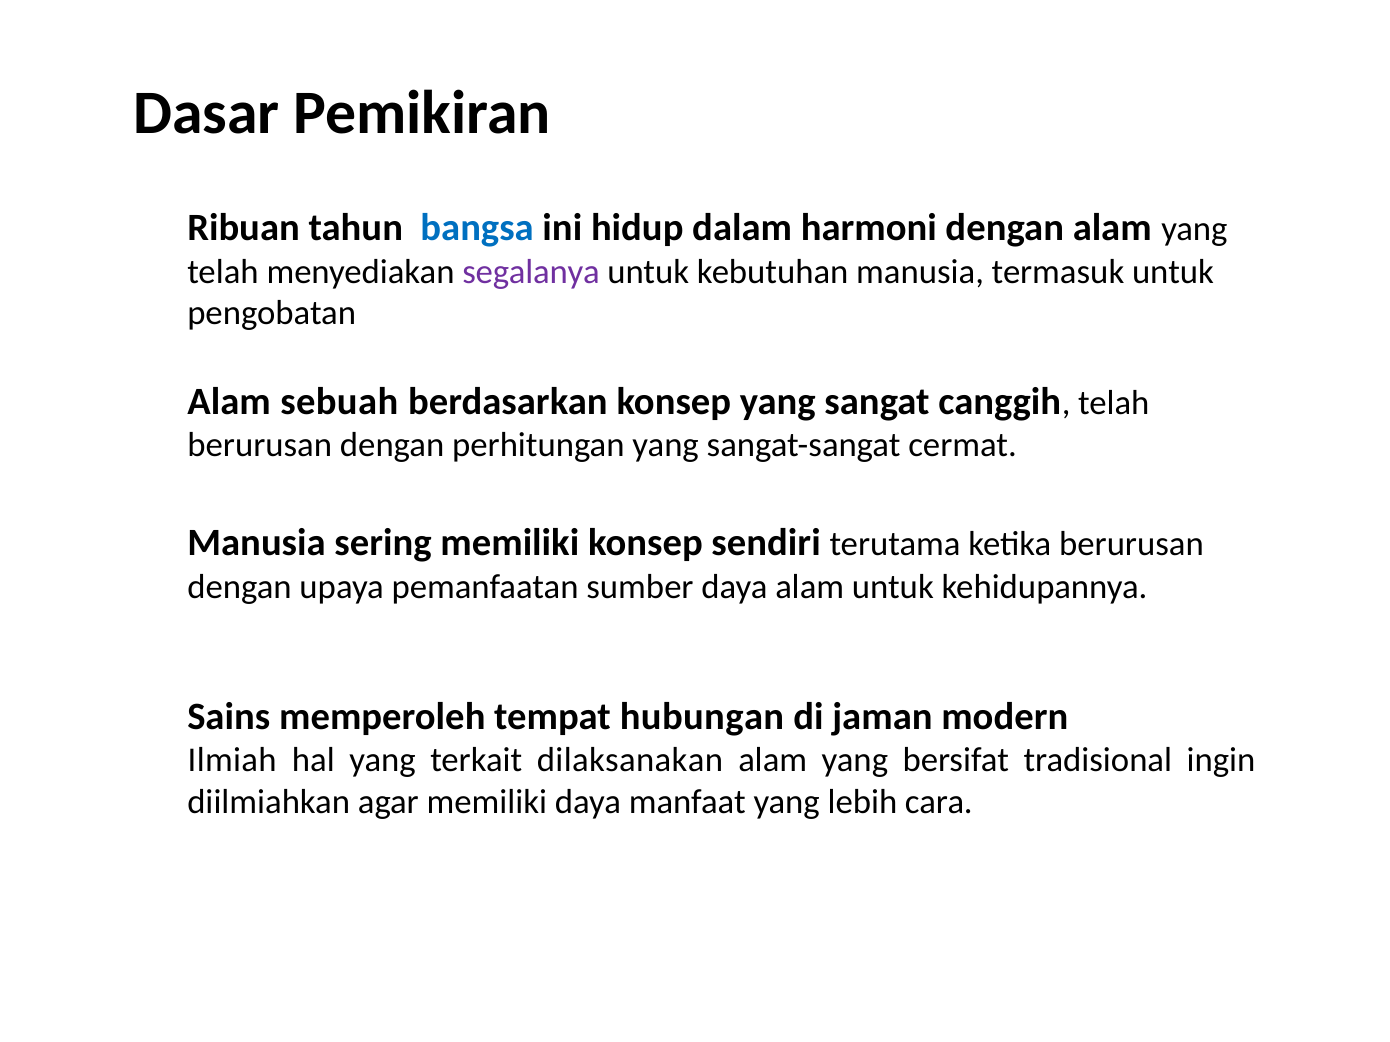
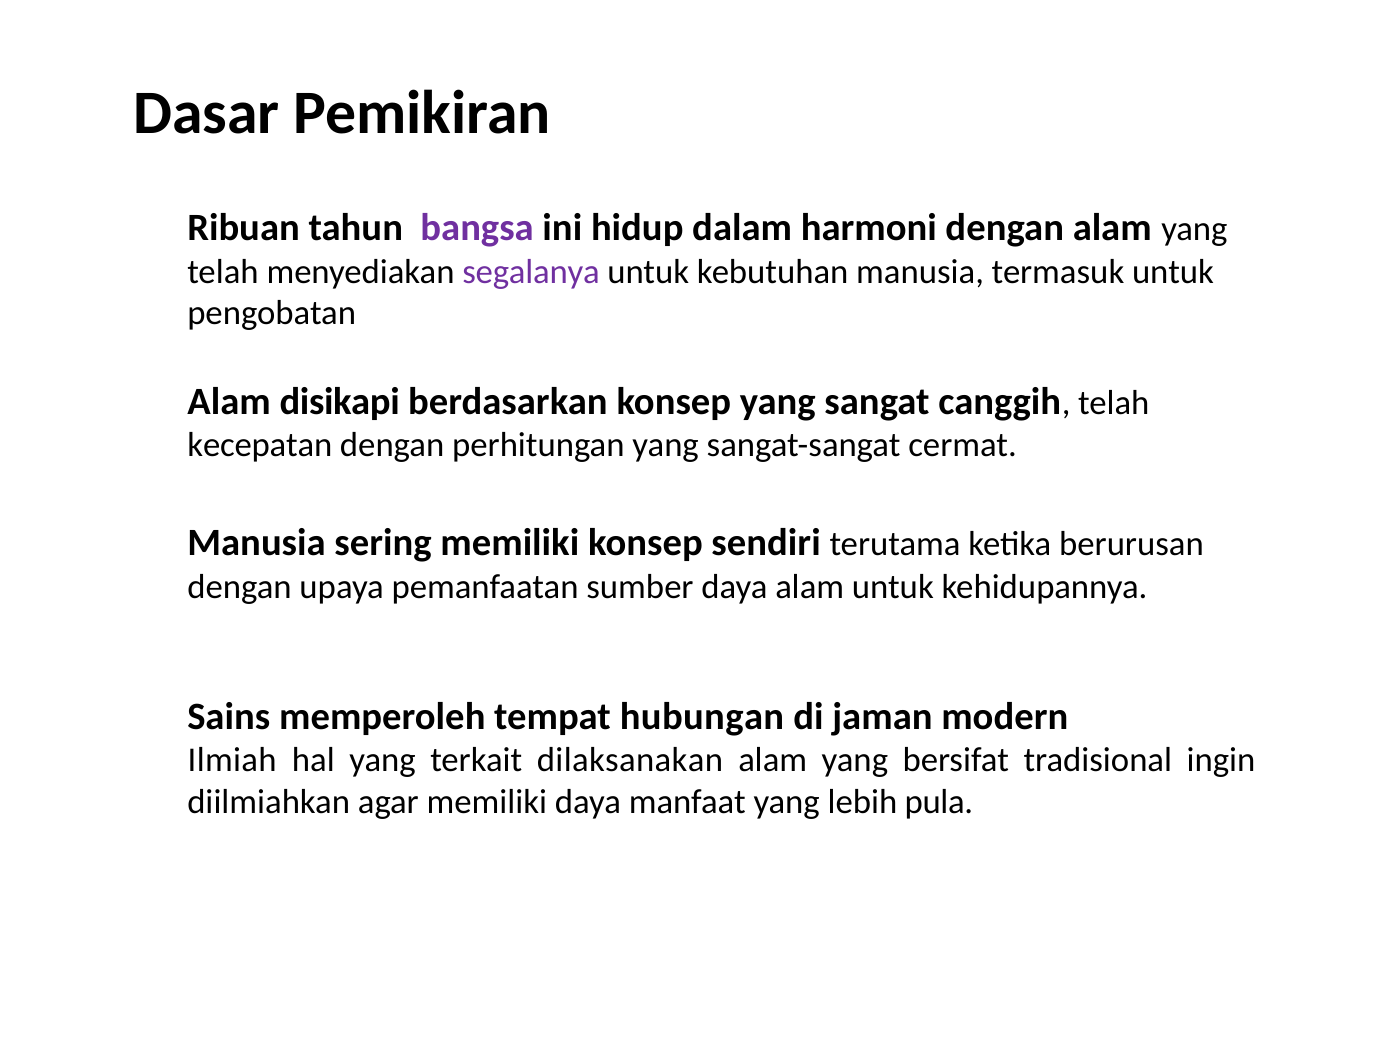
bangsa colour: blue -> purple (477, 228)
sebuah: sebuah -> disikapi (340, 402)
berurusan: berurusan -> kecepatan (260, 446)
cara: cara -> pula (939, 802)
